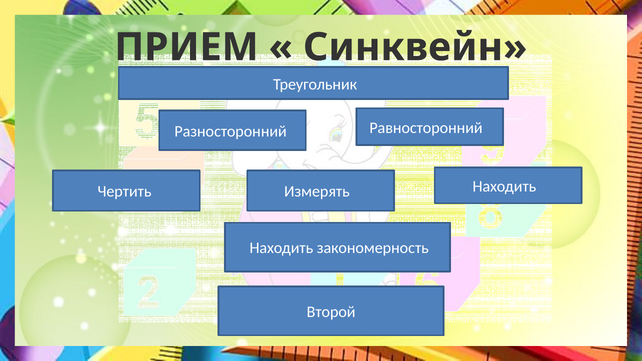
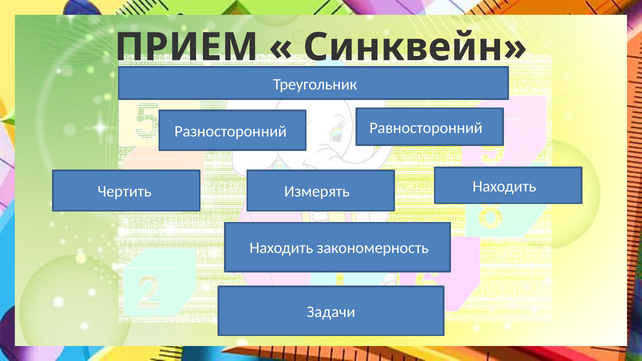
Второй: Второй -> Задачи (331, 312)
